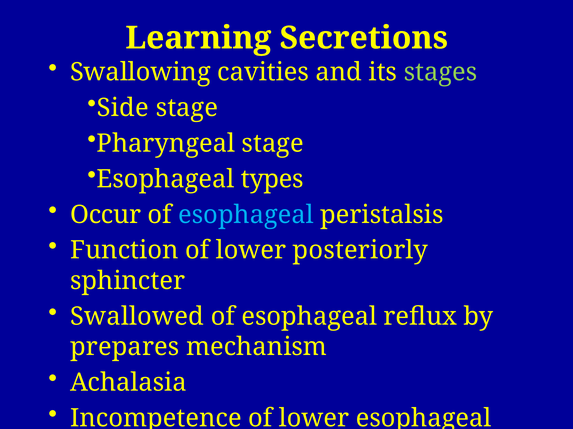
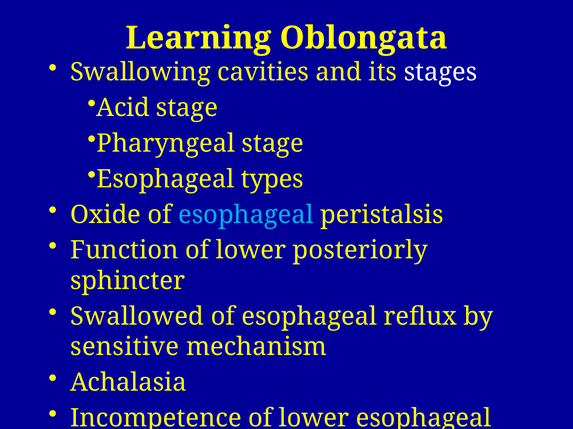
Secretions: Secretions -> Oblongata (364, 38)
stages colour: light green -> white (441, 72)
Side: Side -> Acid (123, 108)
Occur: Occur -> Oxide (106, 215)
prepares: prepares -> sensitive (125, 348)
